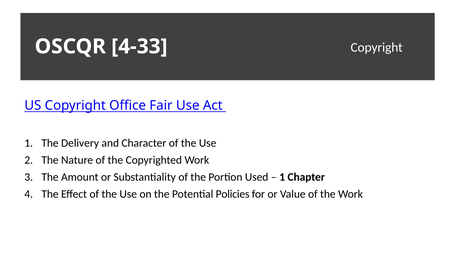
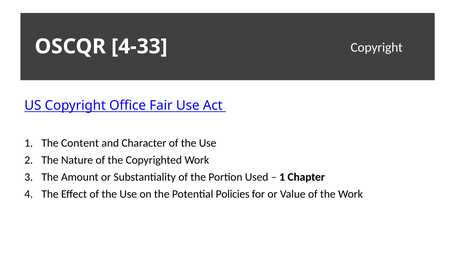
Delivery: Delivery -> Content (80, 143)
